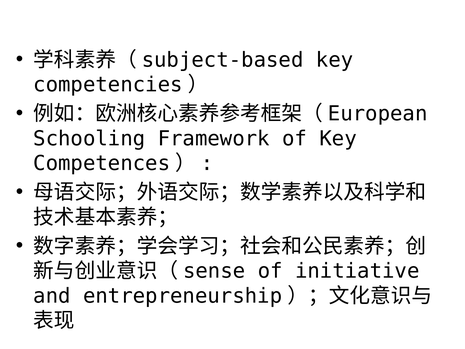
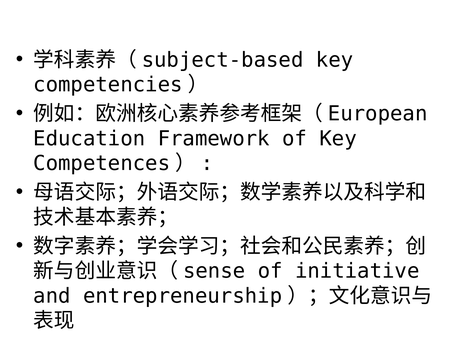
Schooling: Schooling -> Education (89, 138)
